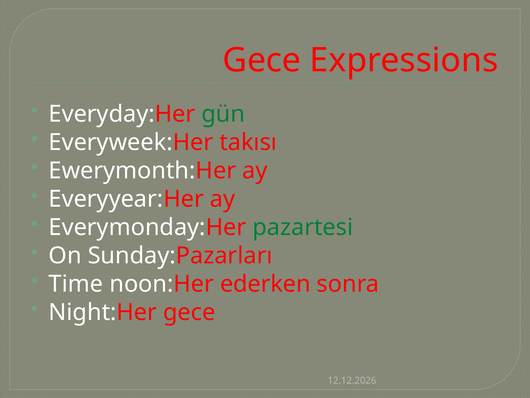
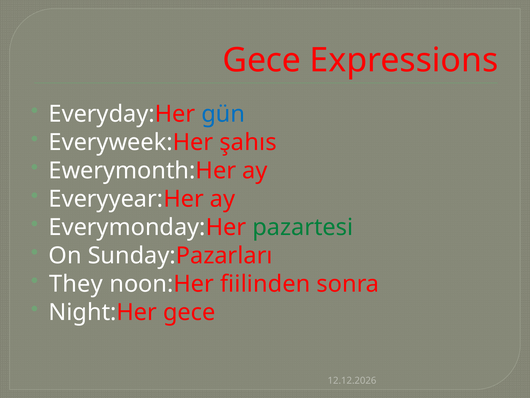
gün colour: green -> blue (223, 114)
takısı: takısı -> şahıs (248, 142)
Time: Time -> They (76, 284)
ederken: ederken -> fiilinden (265, 284)
